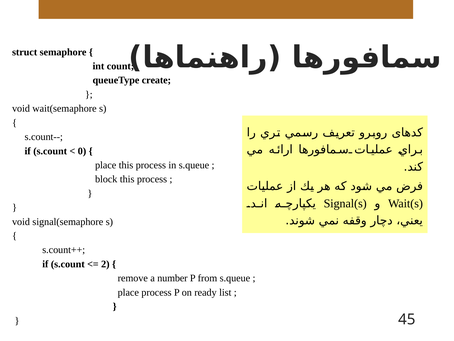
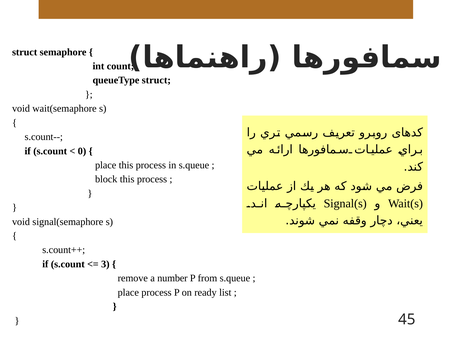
queueType create: create -> struct (156, 80)
2: 2 -> 3 (105, 264)
